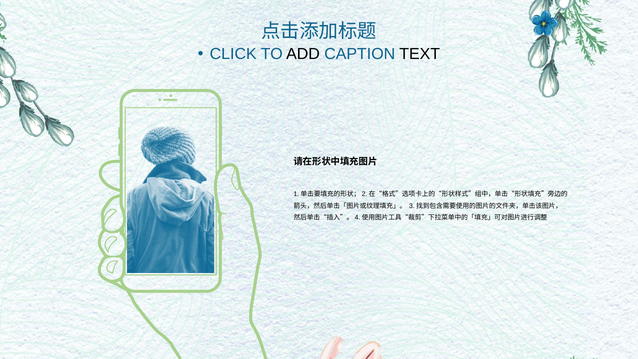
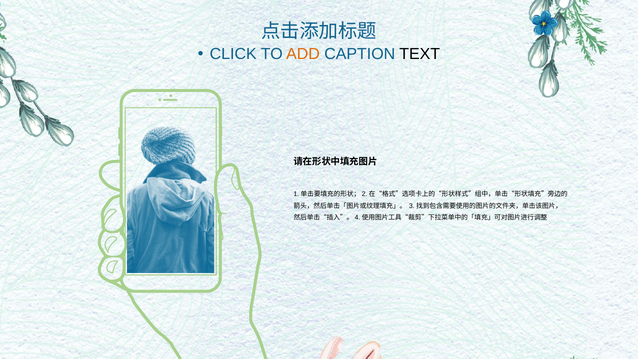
ADD colour: black -> orange (303, 54)
